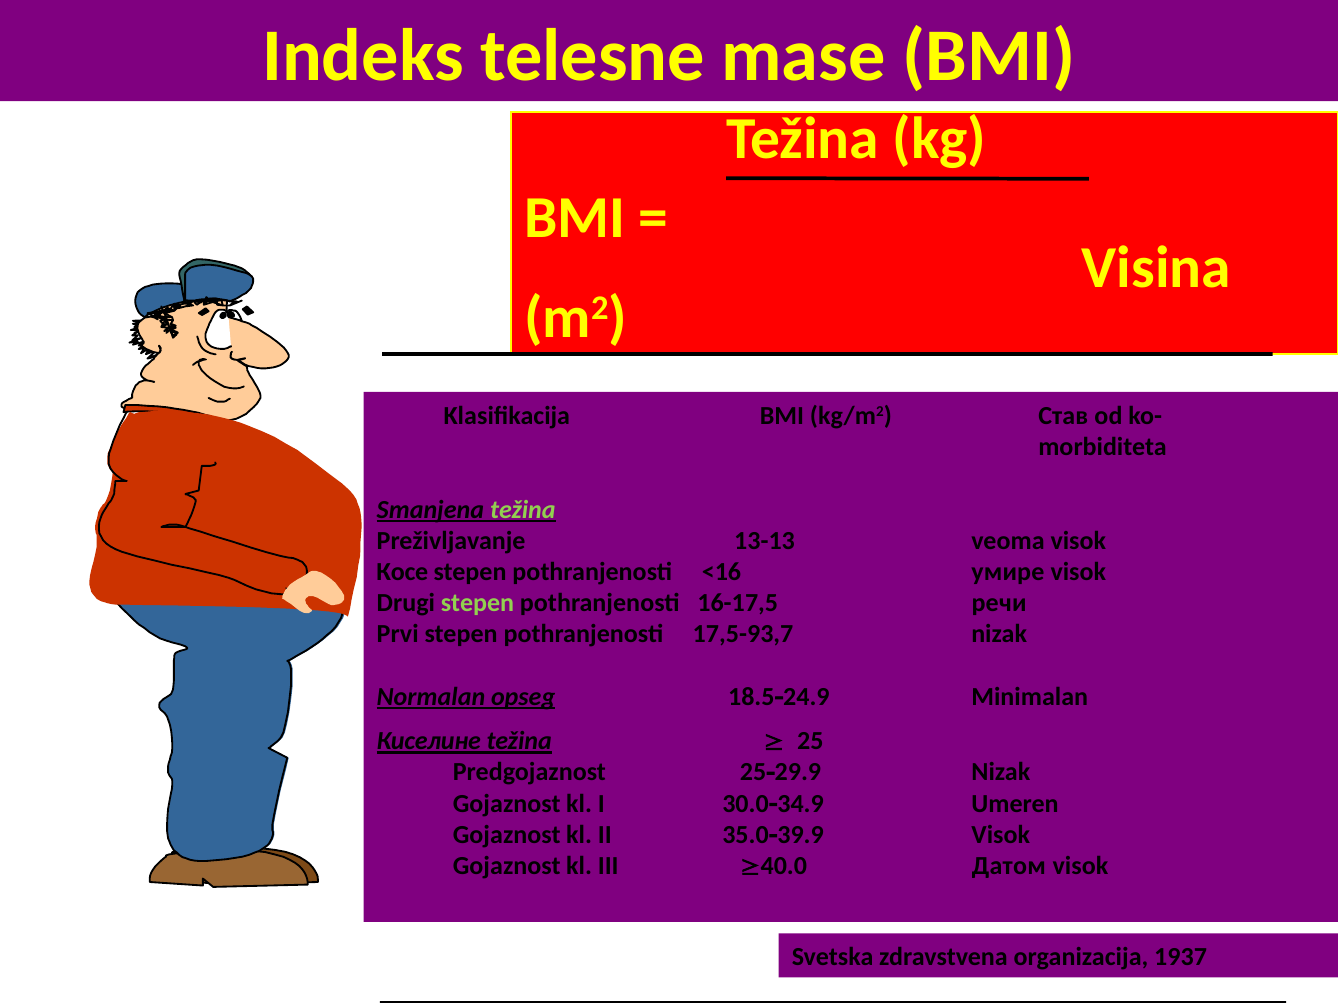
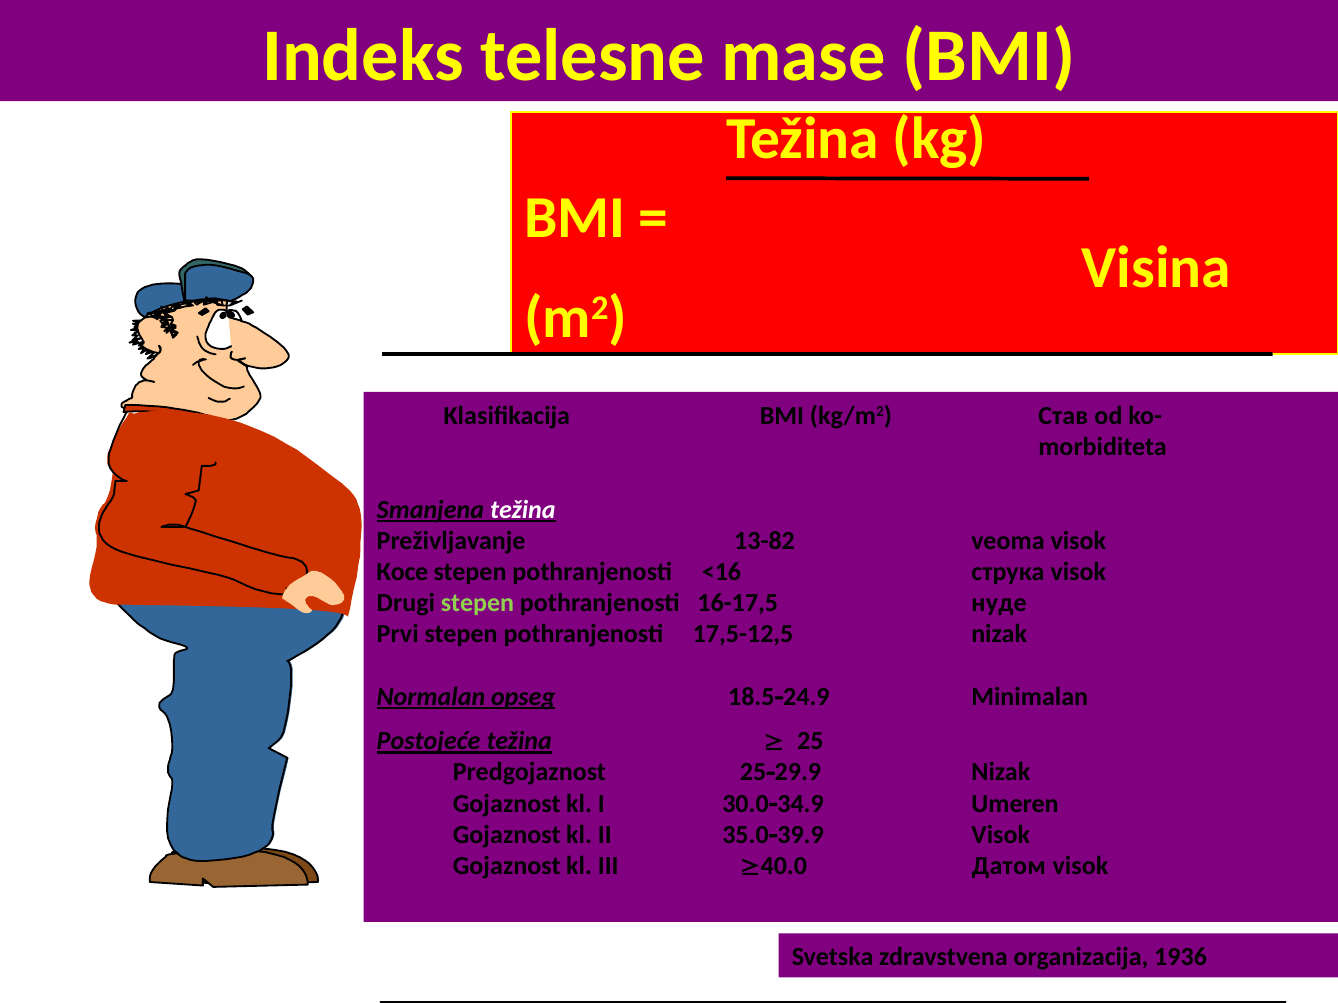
težina colour: light green -> white (523, 510)
13-13: 13-13 -> 13-82 (764, 541)
умире: умире -> струка (1008, 572)
речи: речи -> нуде (999, 603)
17,5-93,7: 17,5-93,7 -> 17,5-12,5 (743, 635)
Киселине: Киселине -> Postojeće (429, 741)
1937: 1937 -> 1936 (1181, 958)
